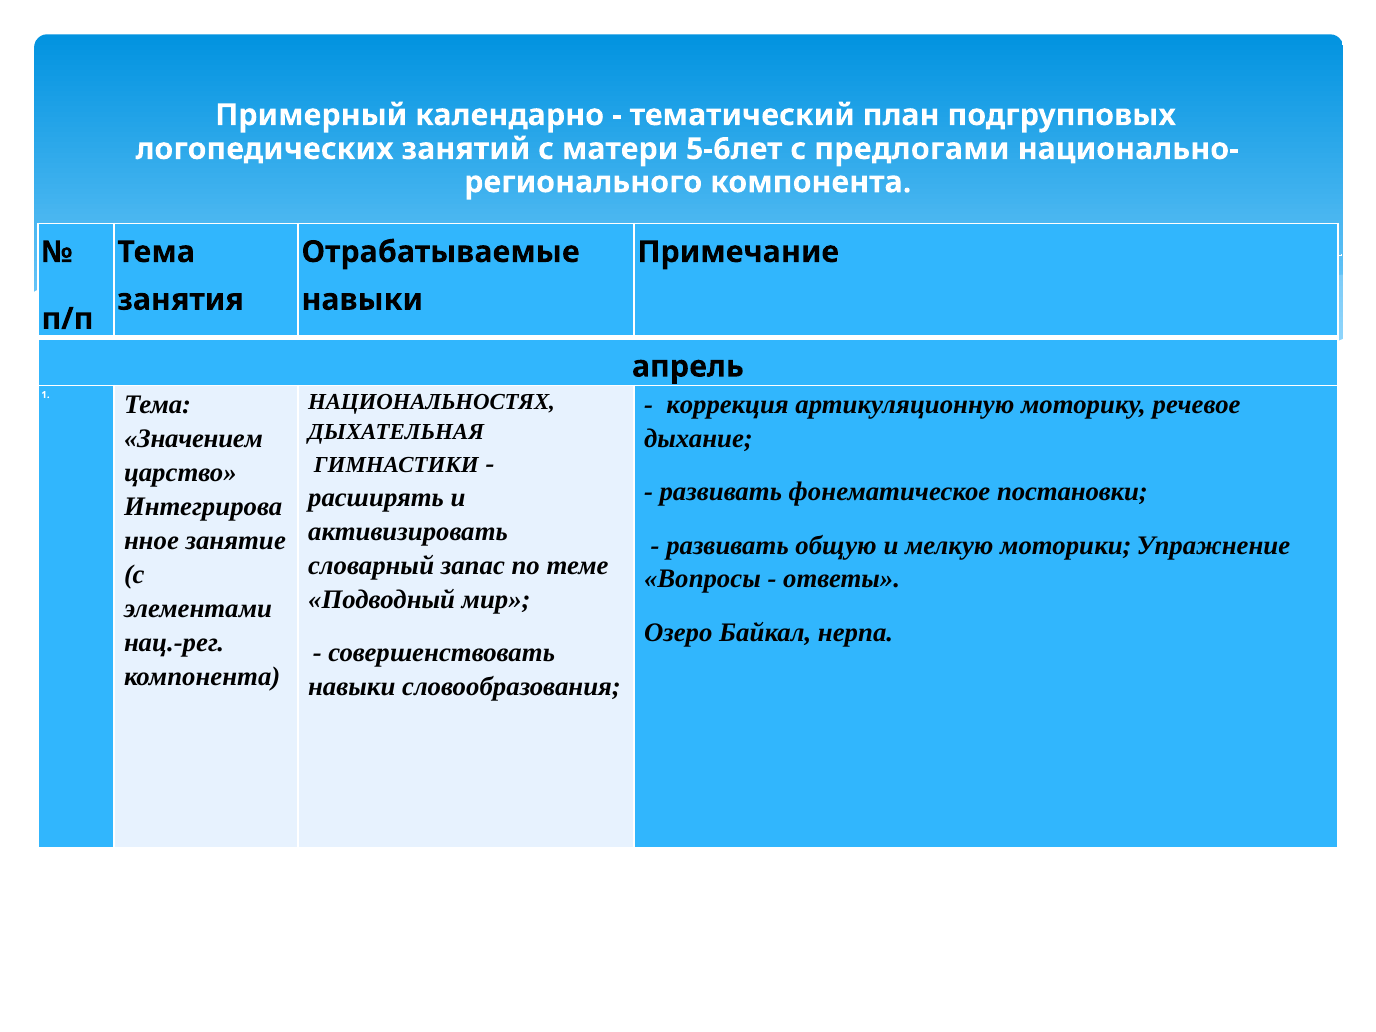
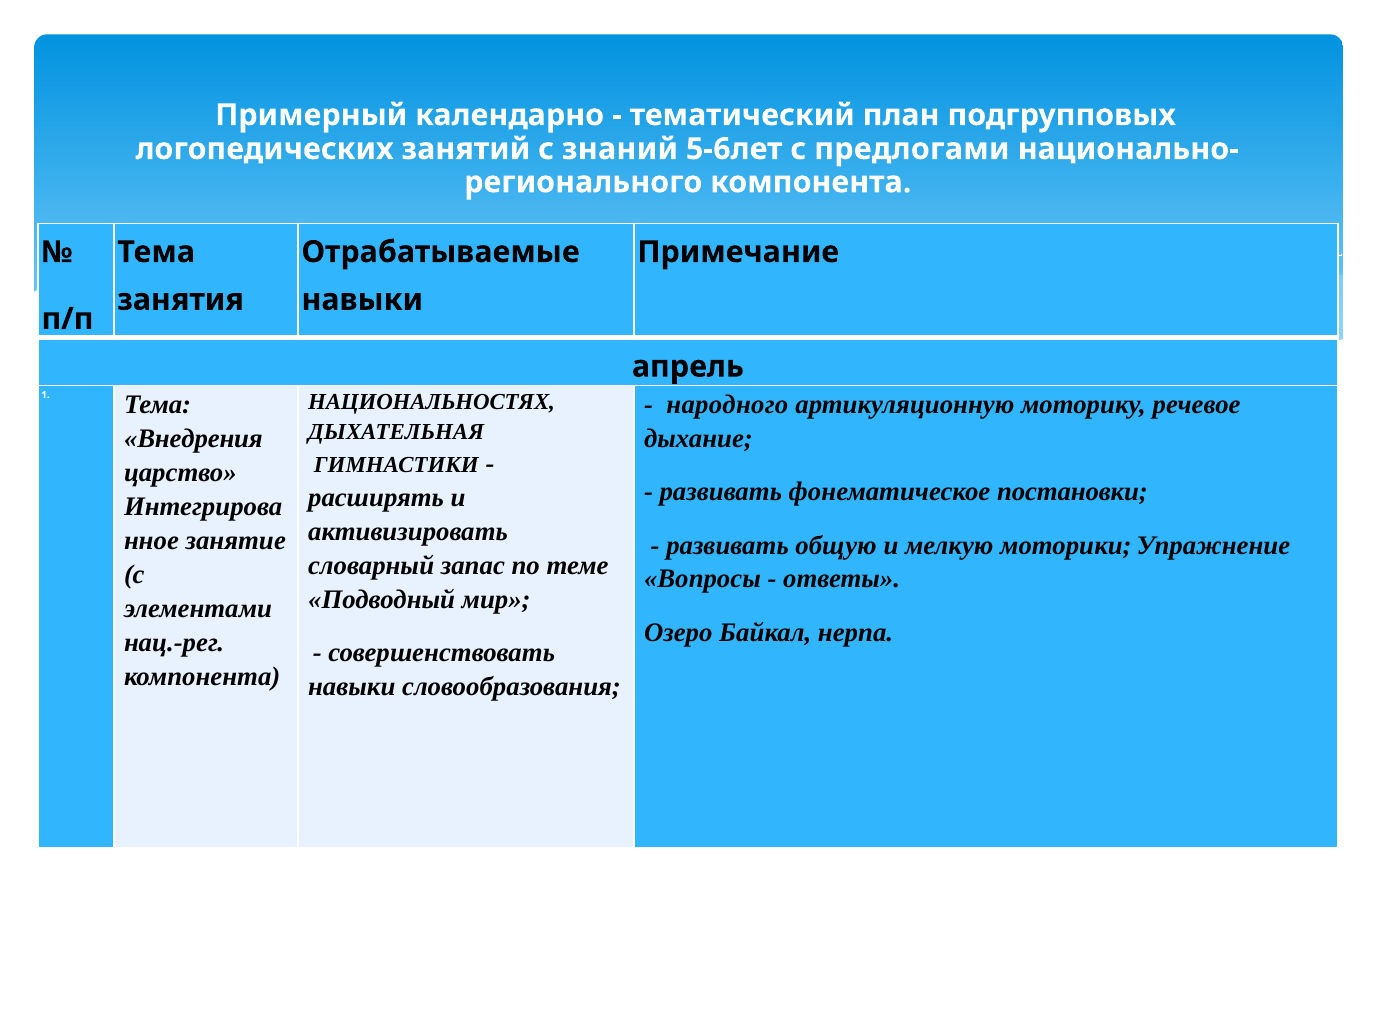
матери: матери -> знаний (620, 149)
коррекция: коррекция -> народного (727, 405)
Значением: Значением -> Внедрения (193, 439)
